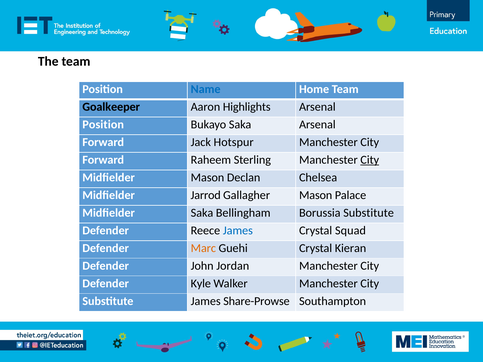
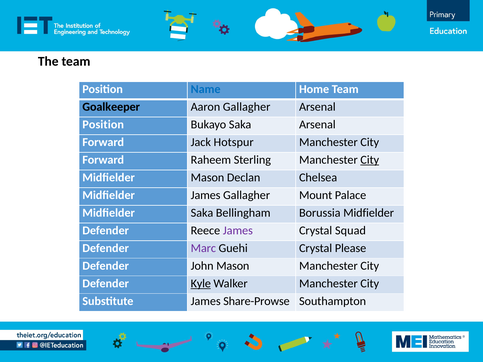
Aaron Highlights: Highlights -> Gallagher (247, 107)
Midfielder Jarrod: Jarrod -> James (206, 195)
Gallagher Mason: Mason -> Mount (316, 195)
Borussia Substitute: Substitute -> Midfielder (369, 213)
James colour: blue -> purple (238, 231)
Marc colour: orange -> purple (203, 248)
Kieran: Kieran -> Please (351, 248)
John Jordan: Jordan -> Mason (233, 266)
Kyle underline: none -> present (201, 284)
